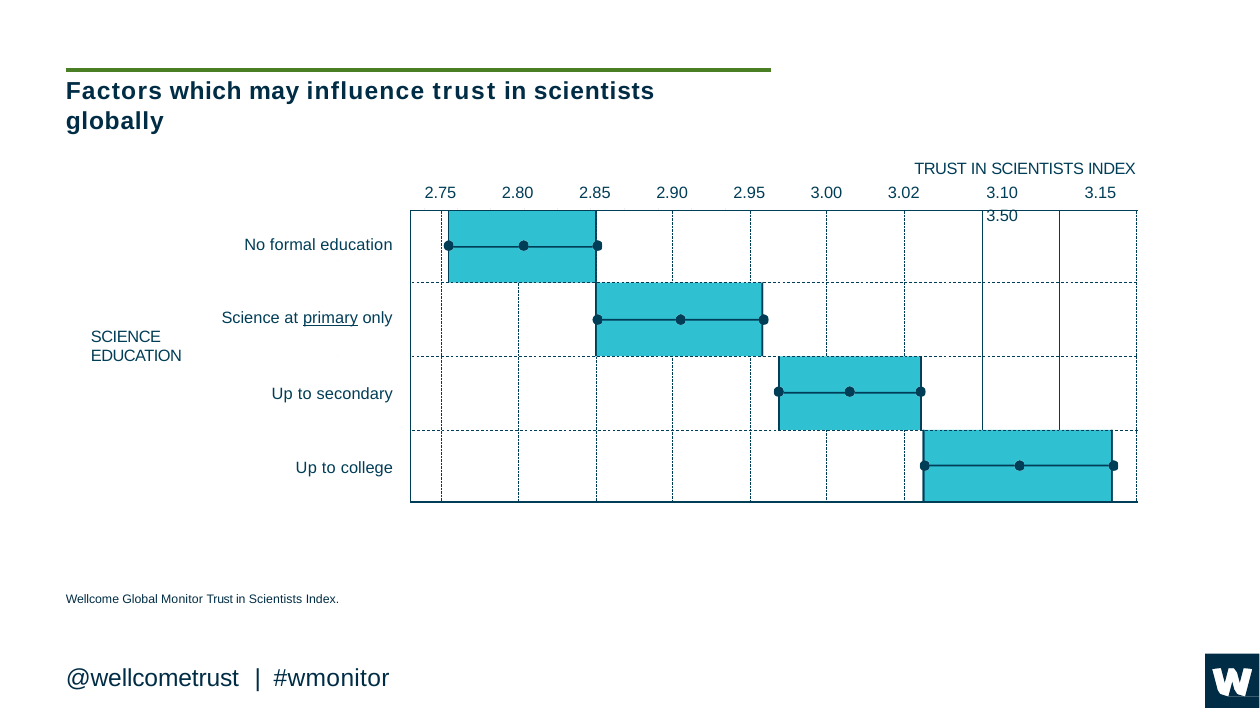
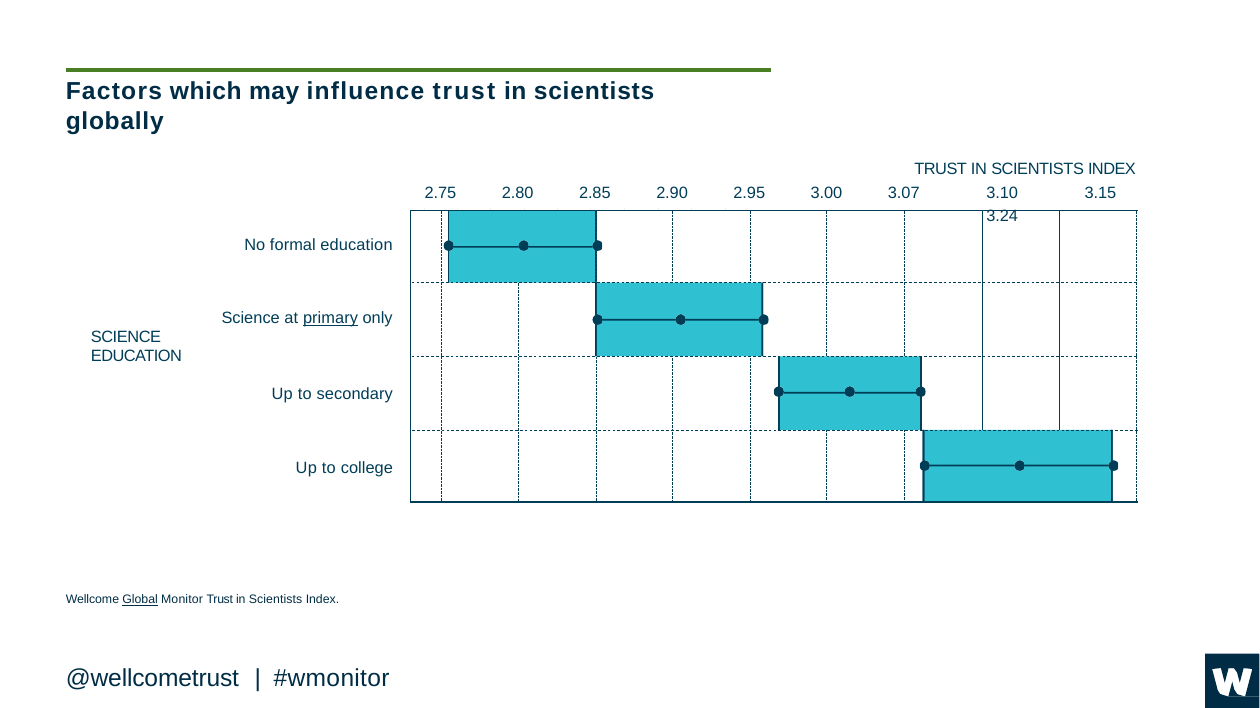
3.02: 3.02 -> 3.07 (904, 193)
3.50: 3.50 -> 3.24 (1002, 217)
Global underline: none -> present (140, 600)
